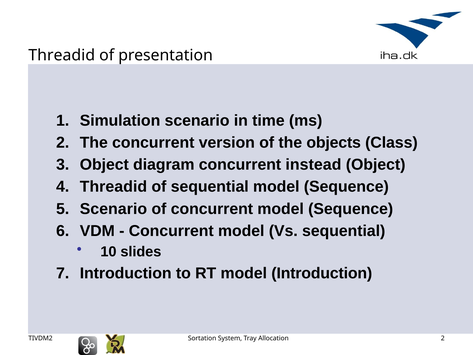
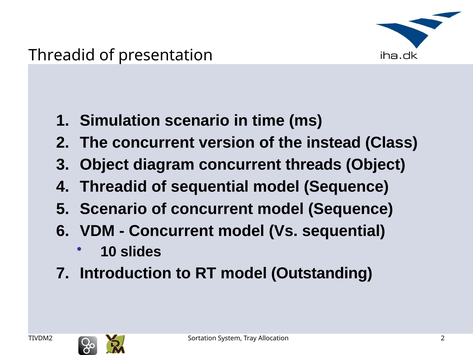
objects: objects -> instead (334, 142)
instead: instead -> threads (314, 165)
model Introduction: Introduction -> Outstanding (322, 273)
